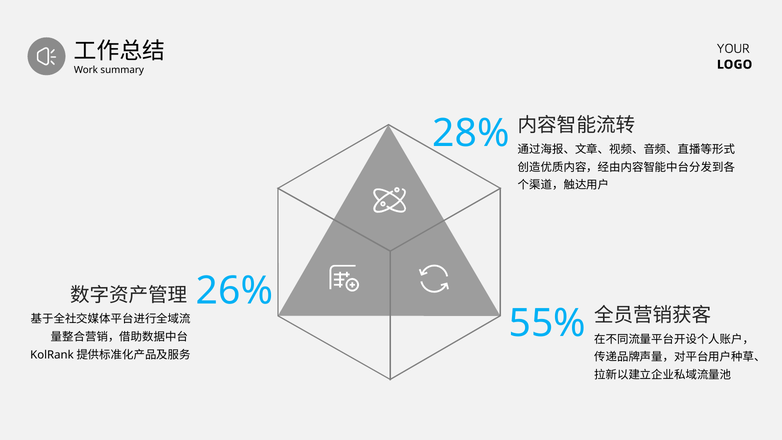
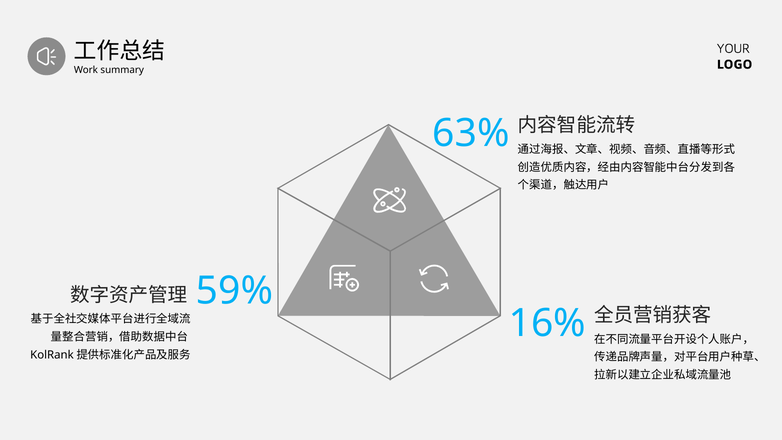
28%: 28% -> 63% (471, 133)
26%: 26% -> 59% (235, 291)
55%: 55% -> 16% (547, 323)
